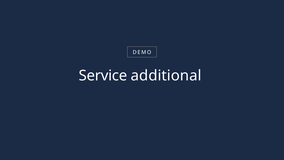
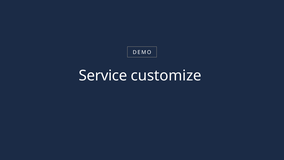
additional: additional -> customize (166, 75)
